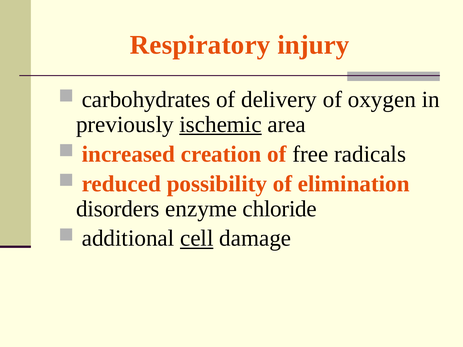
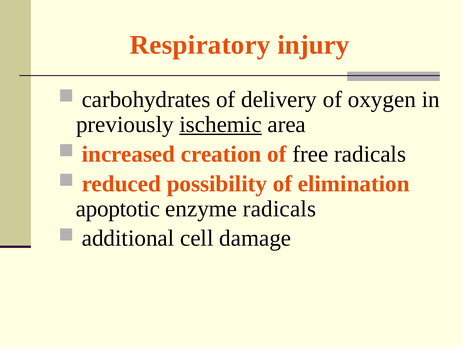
disorders: disorders -> apoptotic (118, 209)
enzyme chloride: chloride -> radicals (280, 209)
cell underline: present -> none (197, 238)
